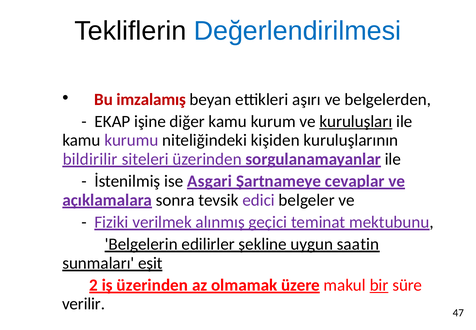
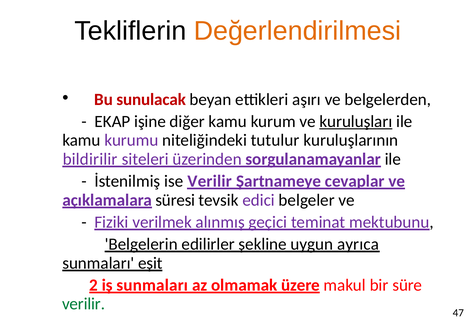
Değerlendirilmesi colour: blue -> orange (297, 31)
imzalamış: imzalamış -> sunulacak (151, 99)
kişiden: kişiden -> tutulur (275, 140)
ise Asgari: Asgari -> Verilir (210, 181)
sonra: sonra -> süresi (175, 200)
saatin: saatin -> ayrıca (358, 244)
iş üzerinden: üzerinden -> sunmaları (152, 285)
bir underline: present -> none (379, 285)
verilir colour: black -> green (84, 304)
